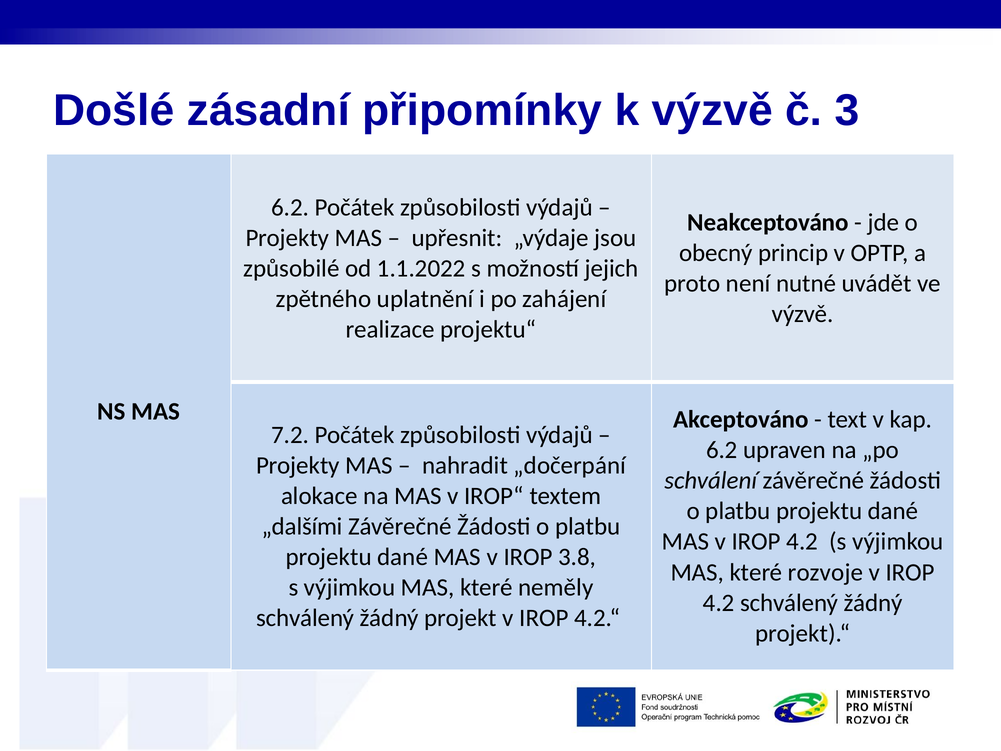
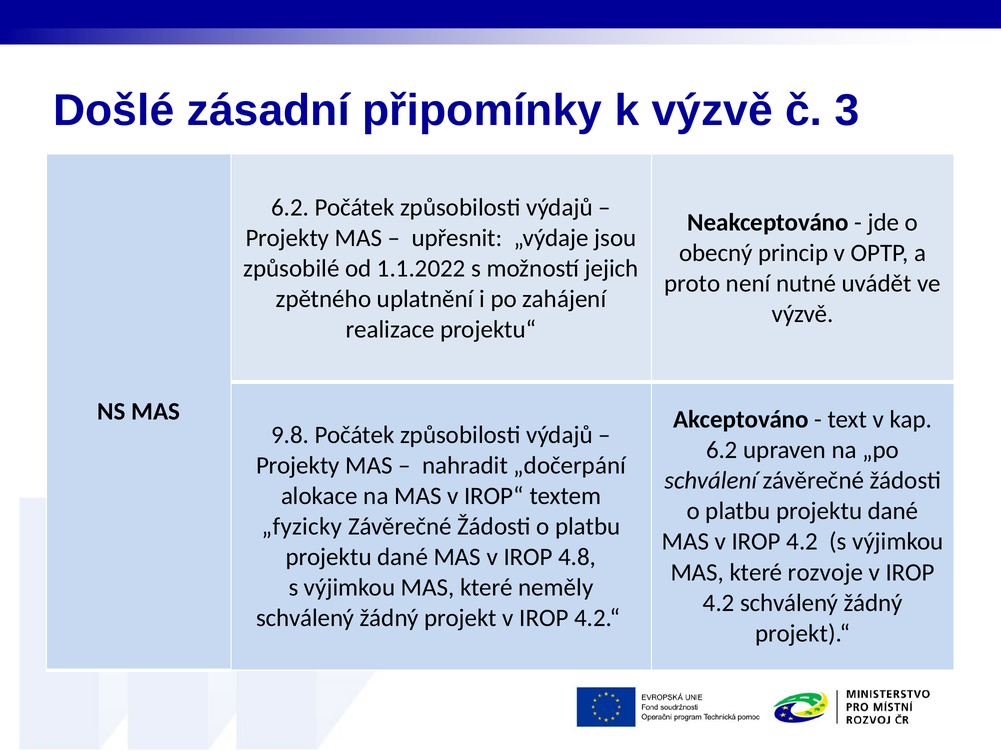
7.2: 7.2 -> 9.8 (290, 435)
„dalšími: „dalšími -> „fyzicky (302, 526)
3.8: 3.8 -> 4.8 (577, 557)
